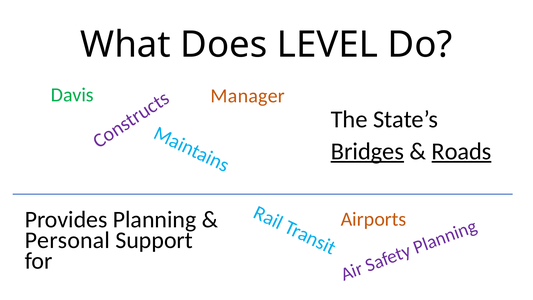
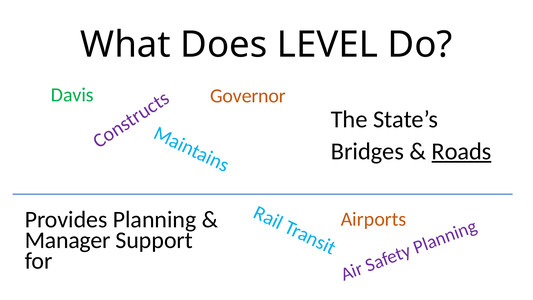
Manager: Manager -> Governor (248, 96)
Bridges underline: present -> none (367, 151)
Personal: Personal -> Manager (68, 240)
